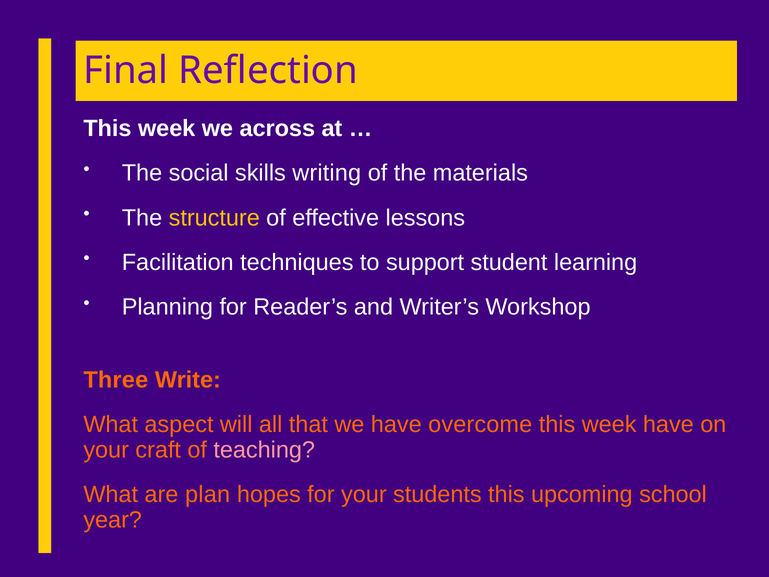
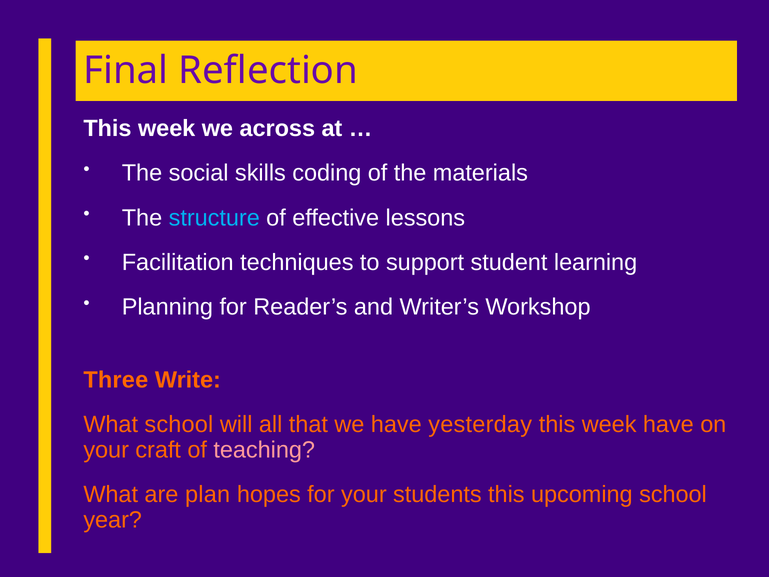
writing: writing -> coding (327, 173)
structure colour: yellow -> light blue (214, 218)
What aspect: aspect -> school (179, 424)
overcome: overcome -> yesterday (480, 424)
